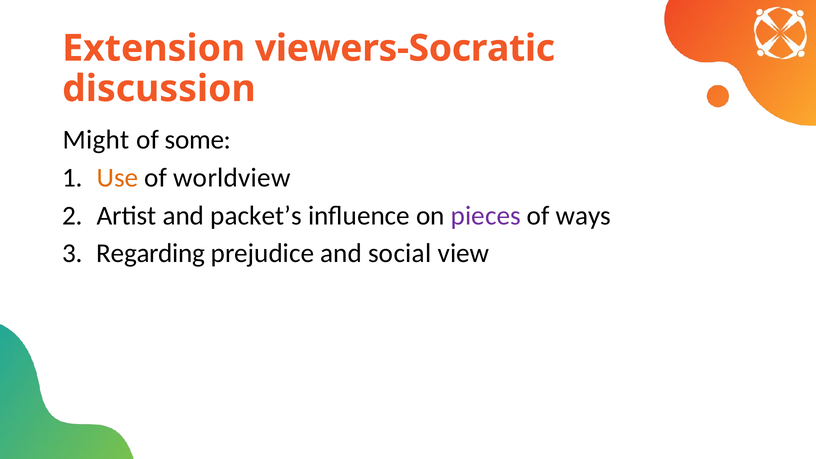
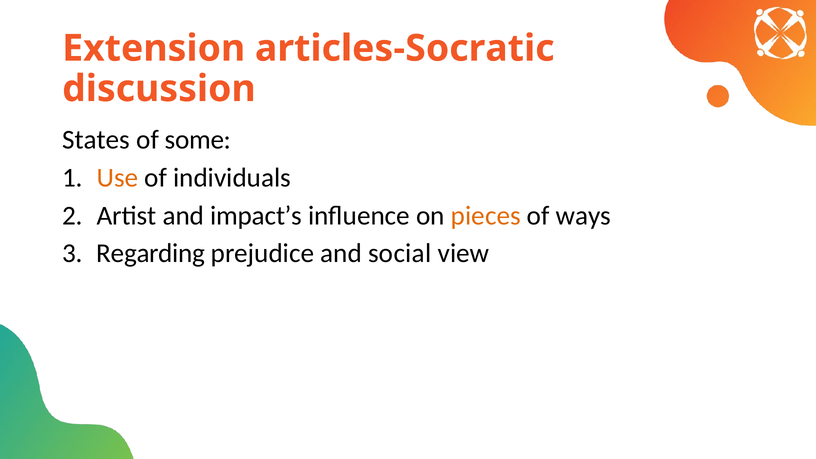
viewers-Socratic: viewers-Socratic -> articles-Socratic (405, 48)
Might: Might -> States (96, 140)
worldview: worldview -> individuals (232, 178)
packet’s: packet’s -> impact’s (256, 216)
pieces colour: purple -> orange (486, 216)
